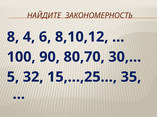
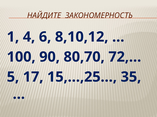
8: 8 -> 1 (13, 37)
30,…: 30,… -> 72,… (125, 57)
32: 32 -> 17 (33, 77)
